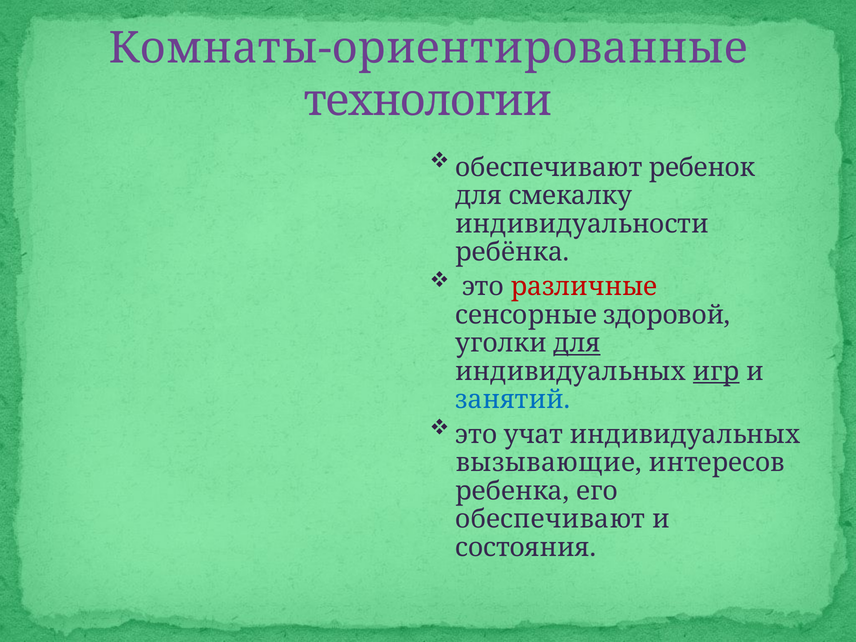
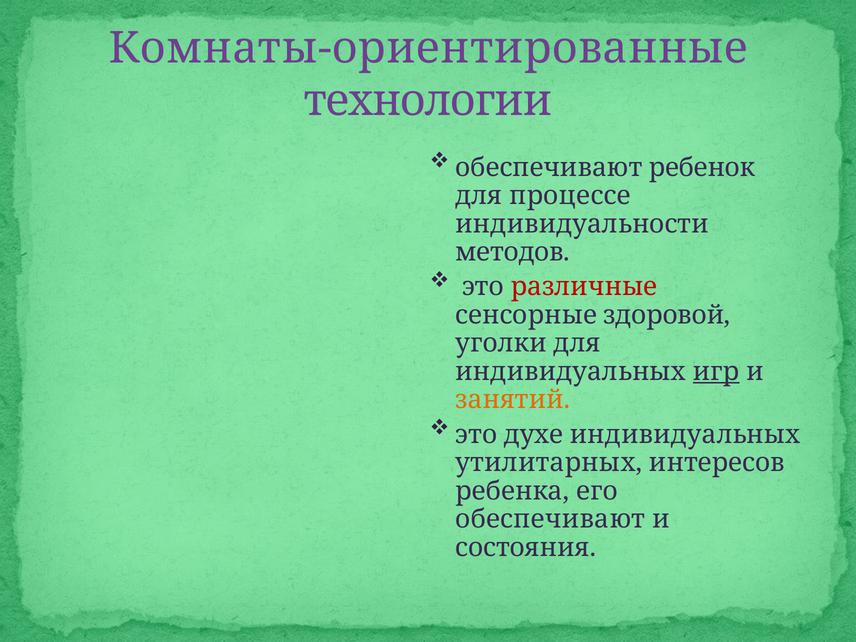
смекалку: смекалку -> процессе (570, 196)
ребёнка: ребёнка -> методов (513, 252)
для underline: present -> none (577, 343)
занятий colour: blue -> orange (513, 400)
учат: учат -> духе (534, 434)
вызывающие: вызывающие -> утилитарных (549, 463)
